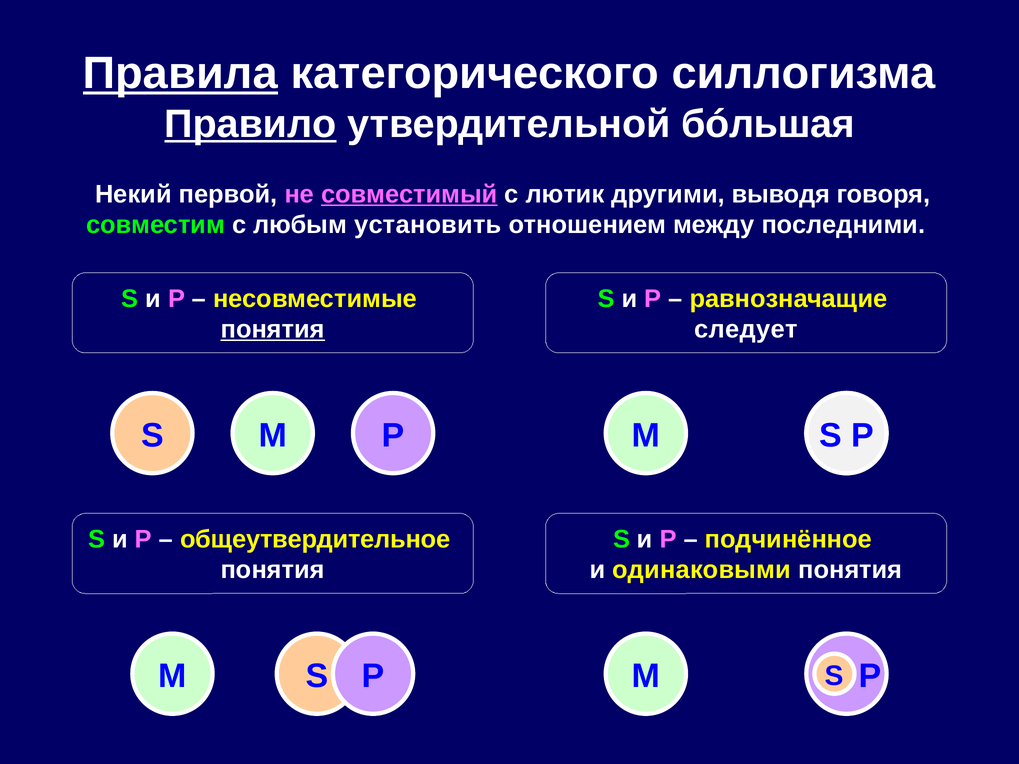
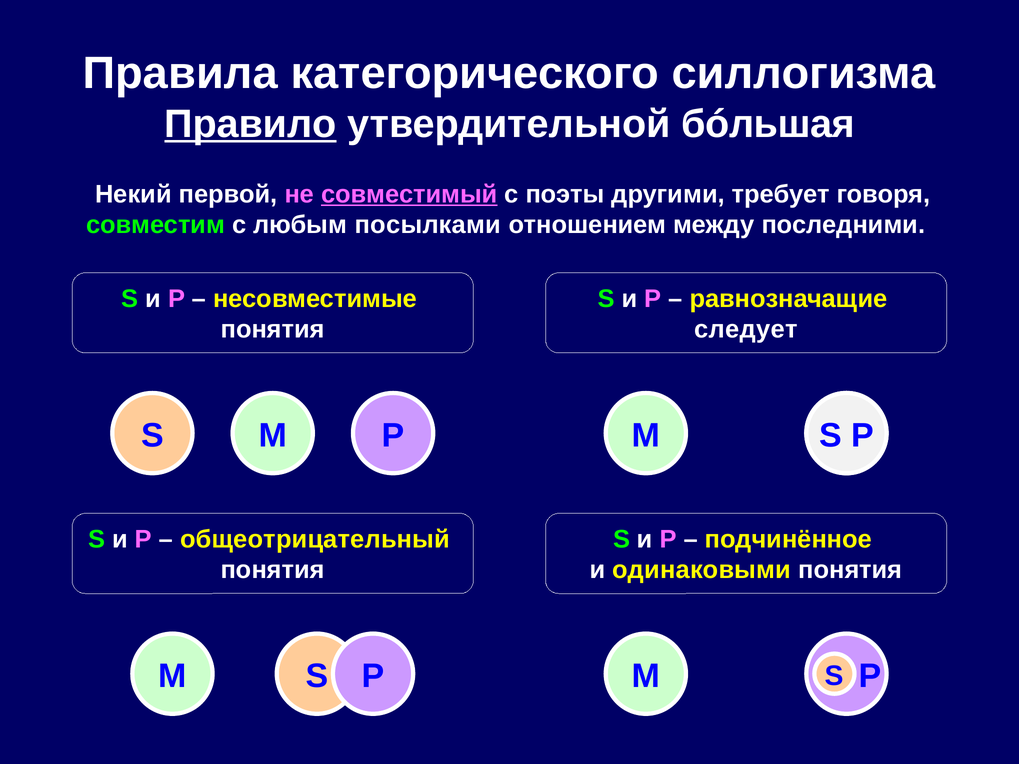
Правила underline: present -> none (180, 74)
лютик: лютик -> поэты (565, 195)
выводя: выводя -> требует (781, 195)
установить: установить -> посылками (428, 225)
понятия underline: present -> none (273, 329)
общеутвердительное: общеутвердительное -> общеотрицательный (315, 539)
